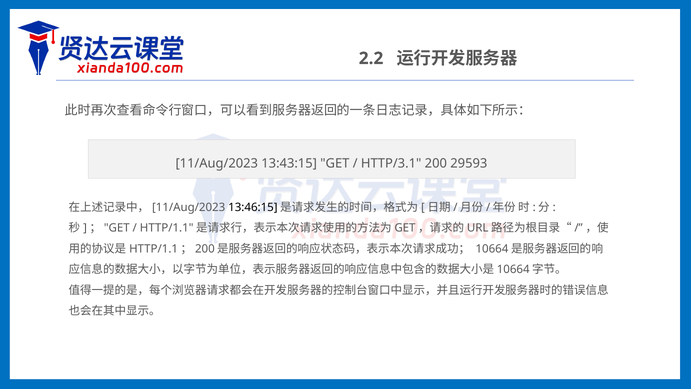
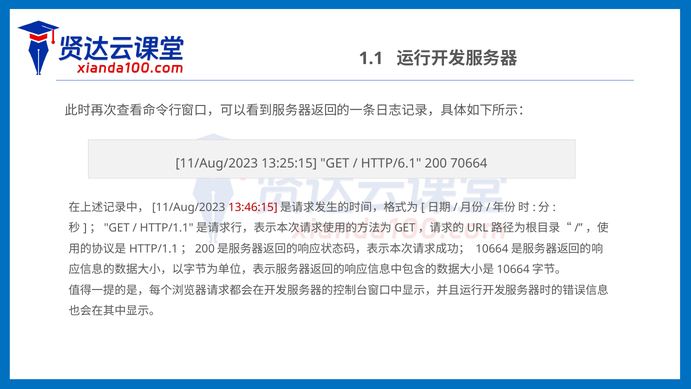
2.2: 2.2 -> 1.1 (371, 58)
13:43:15: 13:43:15 -> 13:25:15 (289, 163)
HTTP/3.1: HTTP/3.1 -> HTTP/6.1 (391, 163)
29593: 29593 -> 70664 (469, 163)
13:46:15 colour: black -> red (253, 207)
